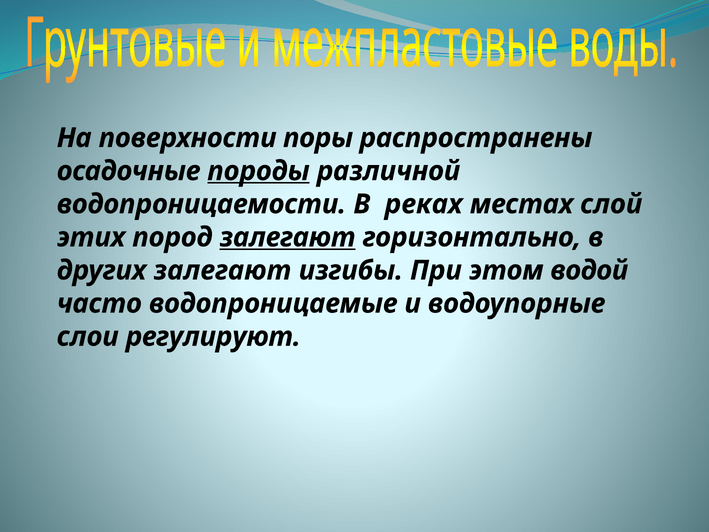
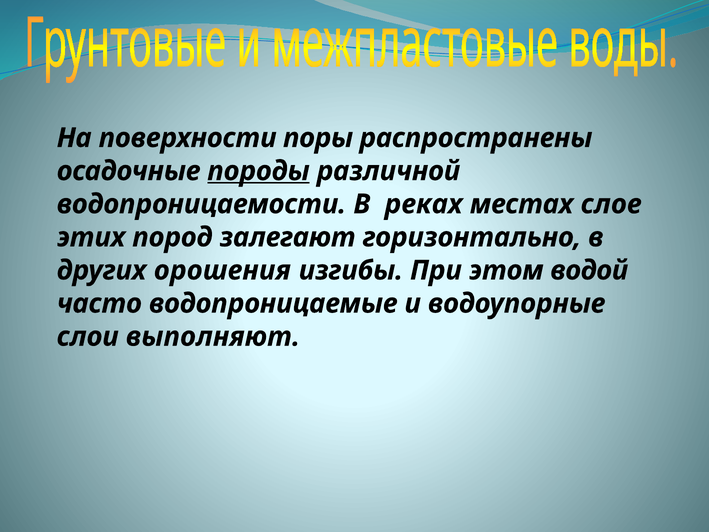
слой: слой -> слое (611, 204)
залегают underline: present -> none (288, 237)
других залегают: залегают -> орошения (222, 270)
регулируют: регулируют -> выполняют (213, 336)
